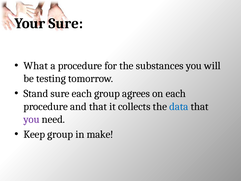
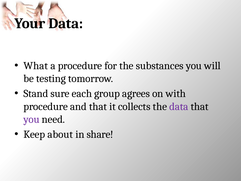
Your Sure: Sure -> Data (66, 23)
on each: each -> with (176, 93)
data colour: blue -> purple (179, 106)
Keep group: group -> about (60, 134)
make: make -> share (100, 134)
